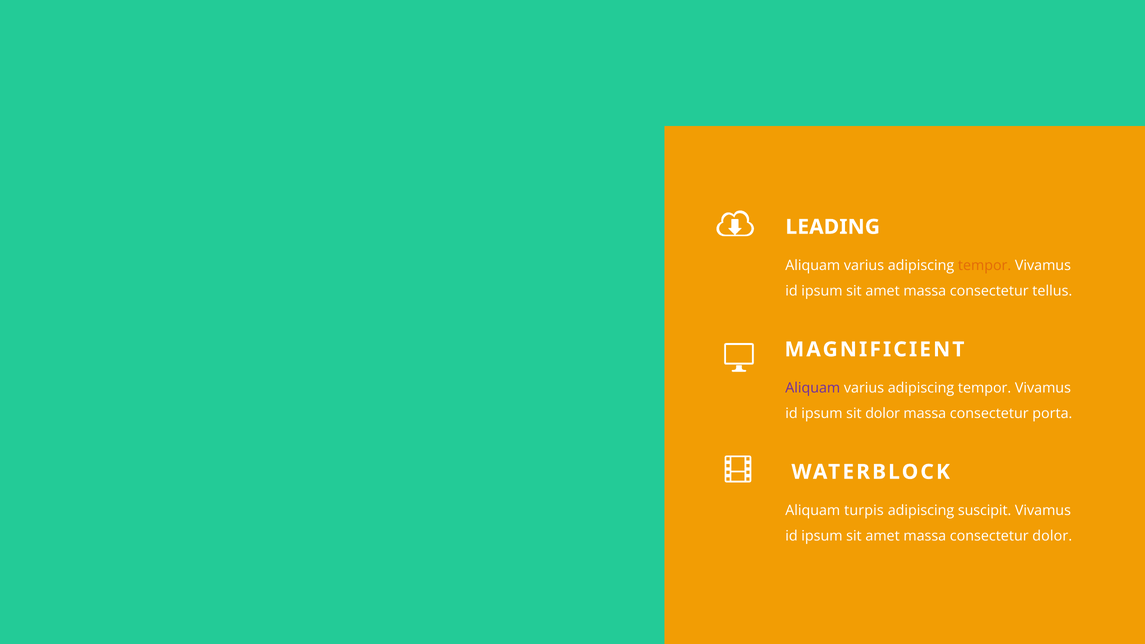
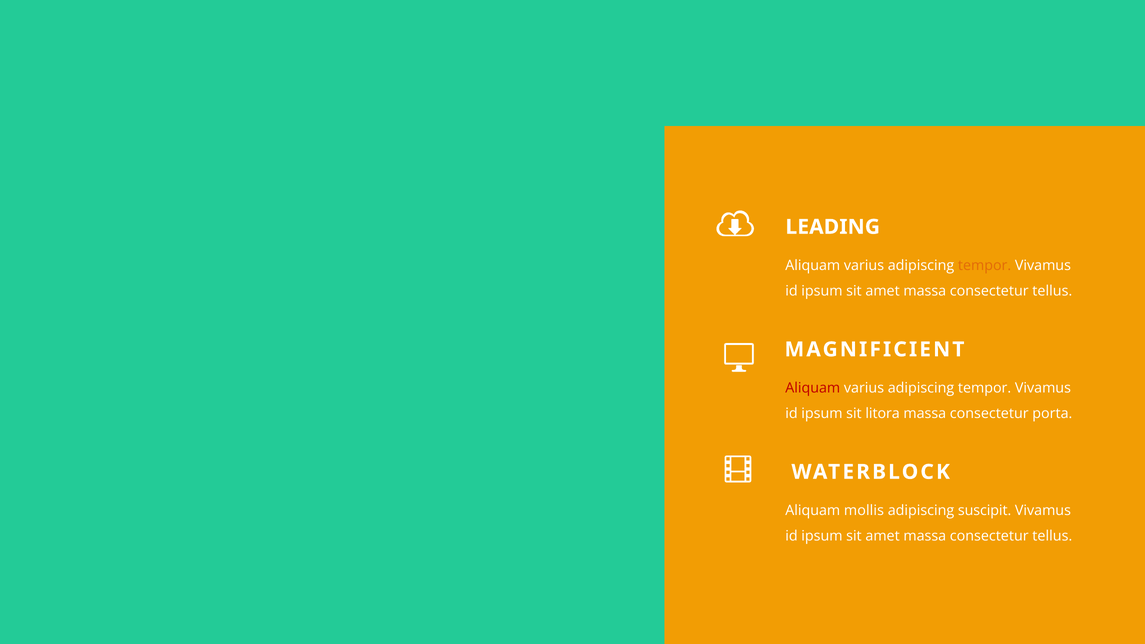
Aliquam colour: purple -> red (813, 388)
sit dolor: dolor -> litora (883, 414)
turpis: turpis -> mollis (864, 511)
dolor: dolor -> tellus (1052, 536)
